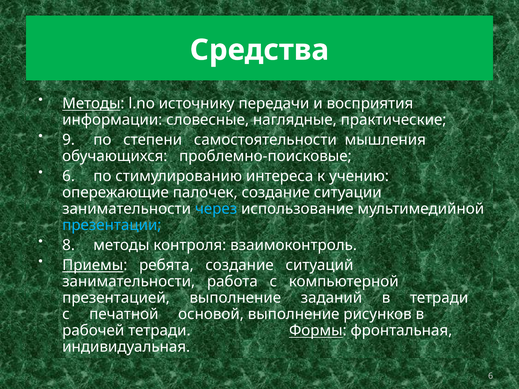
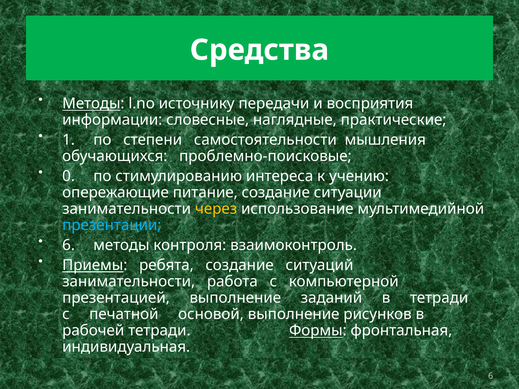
9: 9 -> 1 (69, 140)
6: 6 -> 0 (69, 176)
палочек: палочек -> питание (205, 193)
через colour: light blue -> yellow (216, 209)
8: 8 -> 6 (69, 245)
